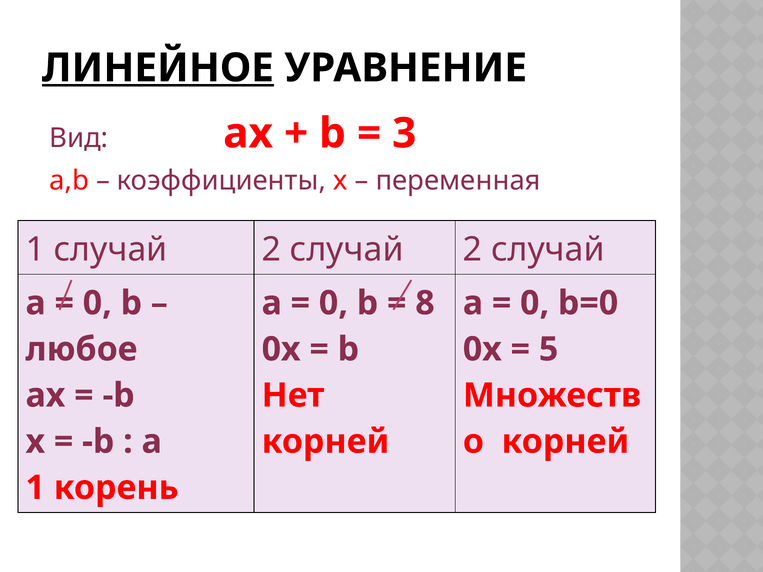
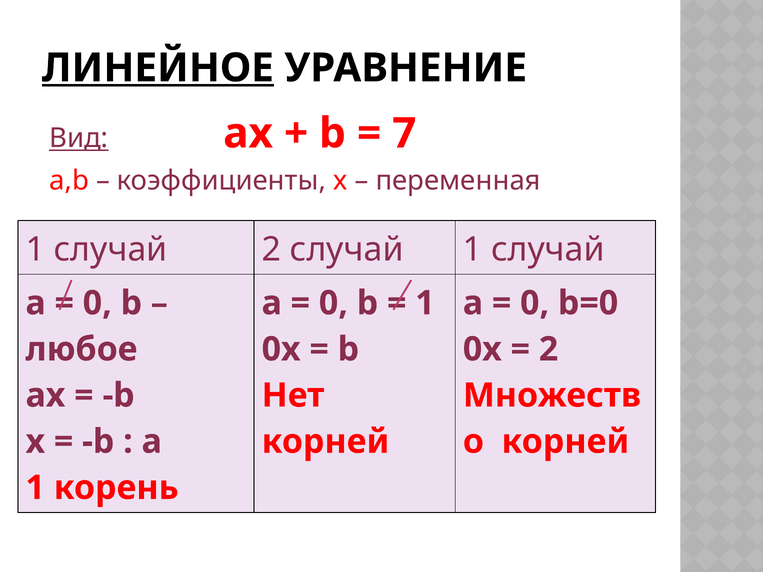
Вид underline: none -> present (79, 138)
3: 3 -> 7 (404, 133)
2 случай 2: 2 -> 1 (473, 249)
8: 8 -> 1 (425, 303)
5: 5 -> 2 (549, 349)
